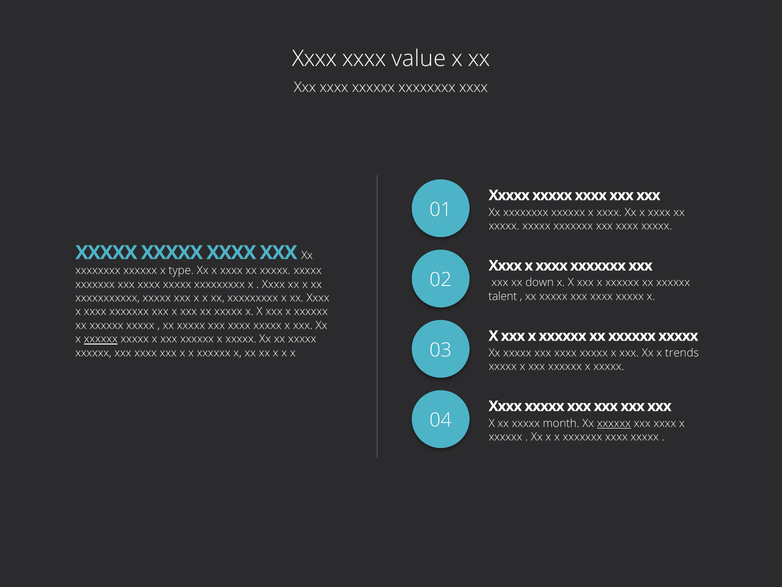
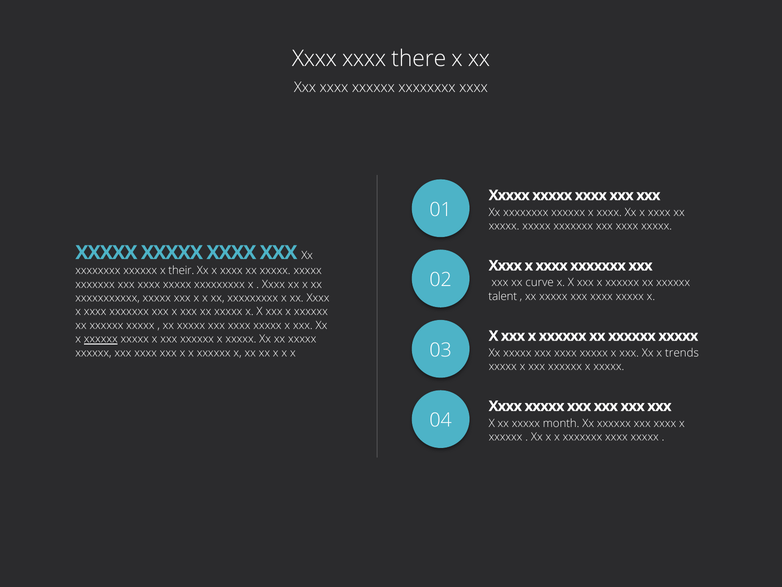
value: value -> there (419, 58)
type: type -> their (181, 270)
down: down -> curve (540, 282)
xxxxxx underline: present -> none (614, 423)
